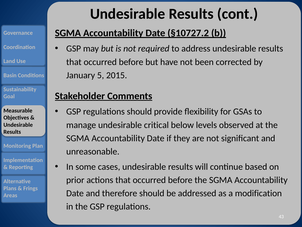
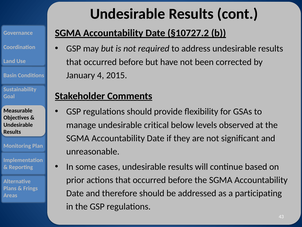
5: 5 -> 4 (101, 75)
modification: modification -> participating (258, 193)
